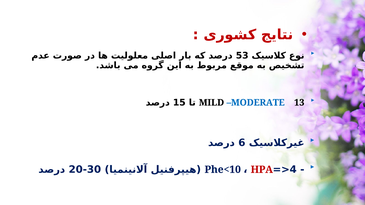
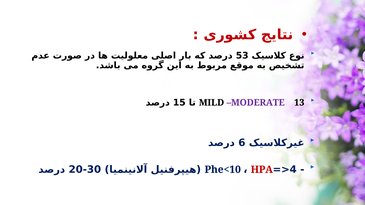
MODERATE colour: blue -> purple (256, 103)
